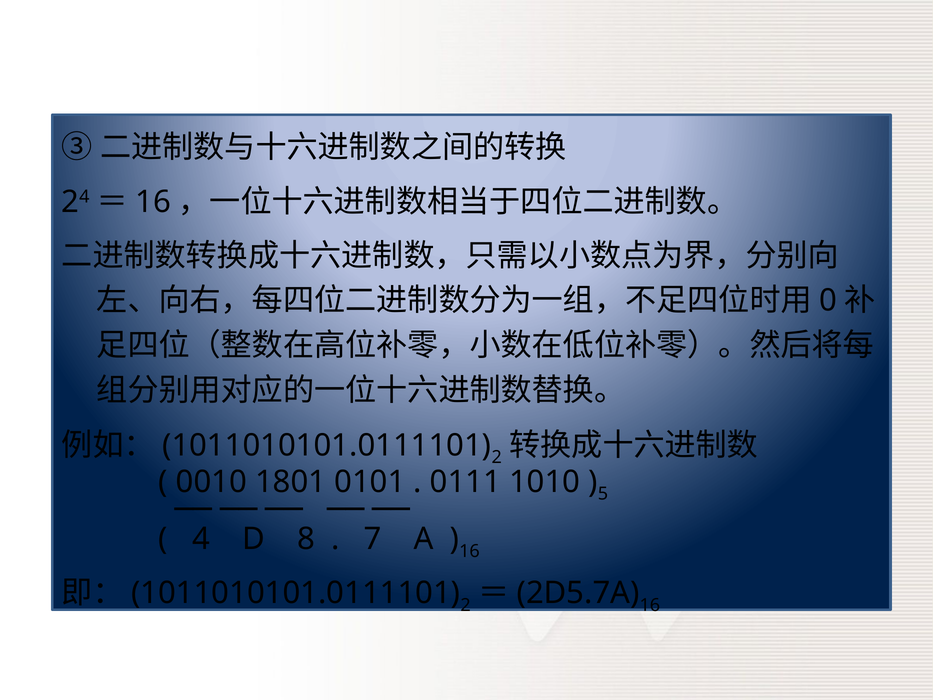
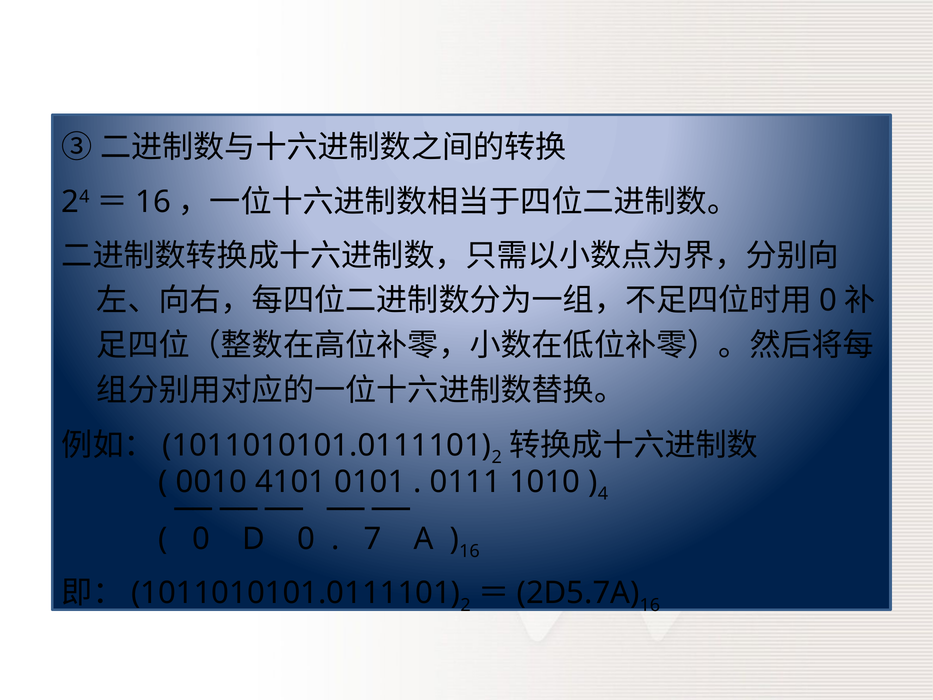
1801: 1801 -> 4101 (291, 482)
5: 5 -> 4 (603, 494)
4: 4 -> 0 (201, 539)
D 8: 8 -> 0 (306, 539)
